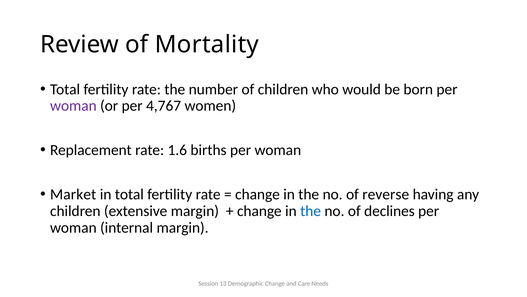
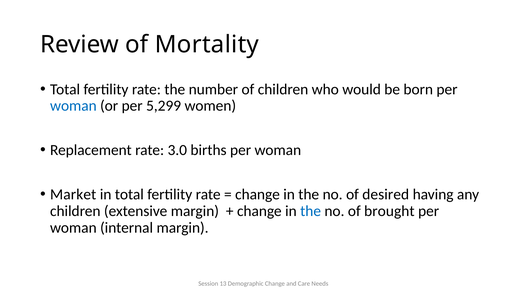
woman colour: purple -> blue (73, 106)
4,767: 4,767 -> 5,299 (164, 106)
1.6: 1.6 -> 3.0 (177, 150)
reverse: reverse -> desired (386, 194)
declines: declines -> brought (389, 211)
